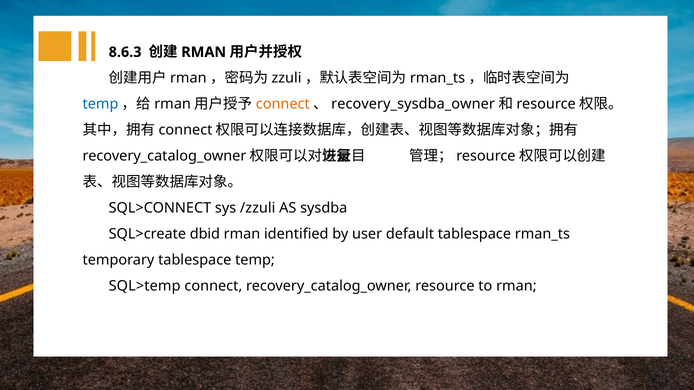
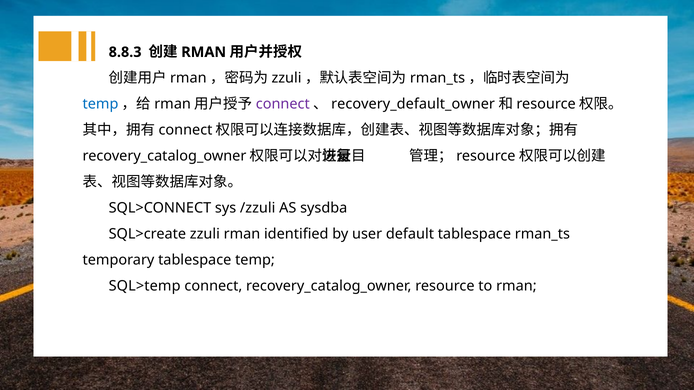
8.6.3: 8.6.3 -> 8.8.3 (125, 52)
connect colour: orange -> purple (283, 104)
recovery_sysdba_owner: recovery_sysdba_owner -> recovery_default_owner (413, 104)
SQL>create dbid: dbid -> zzuli (205, 234)
